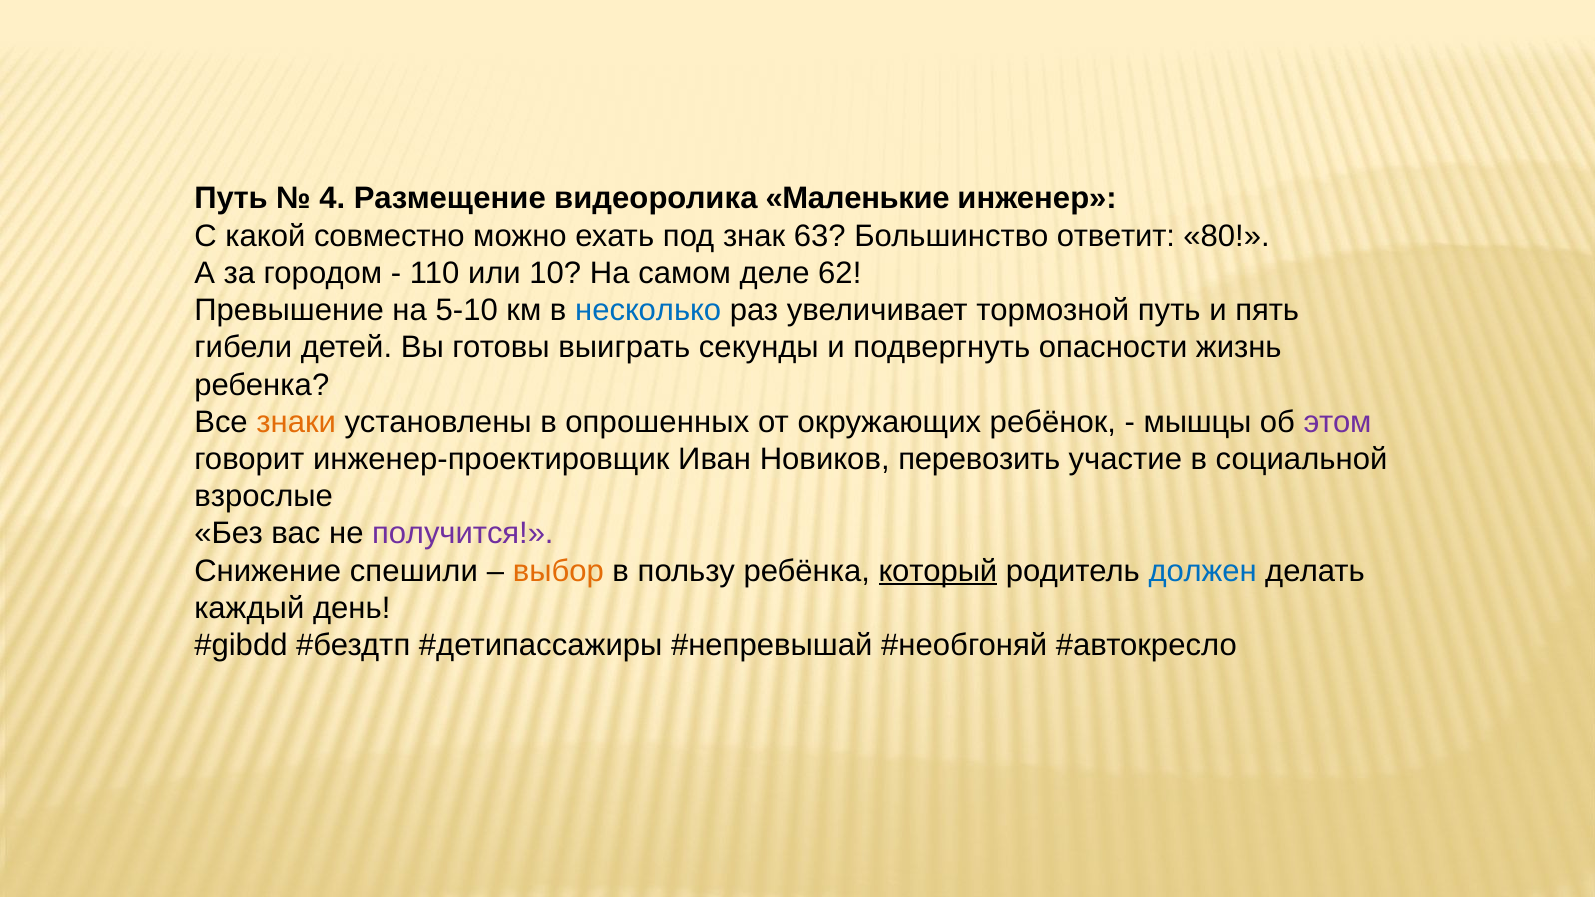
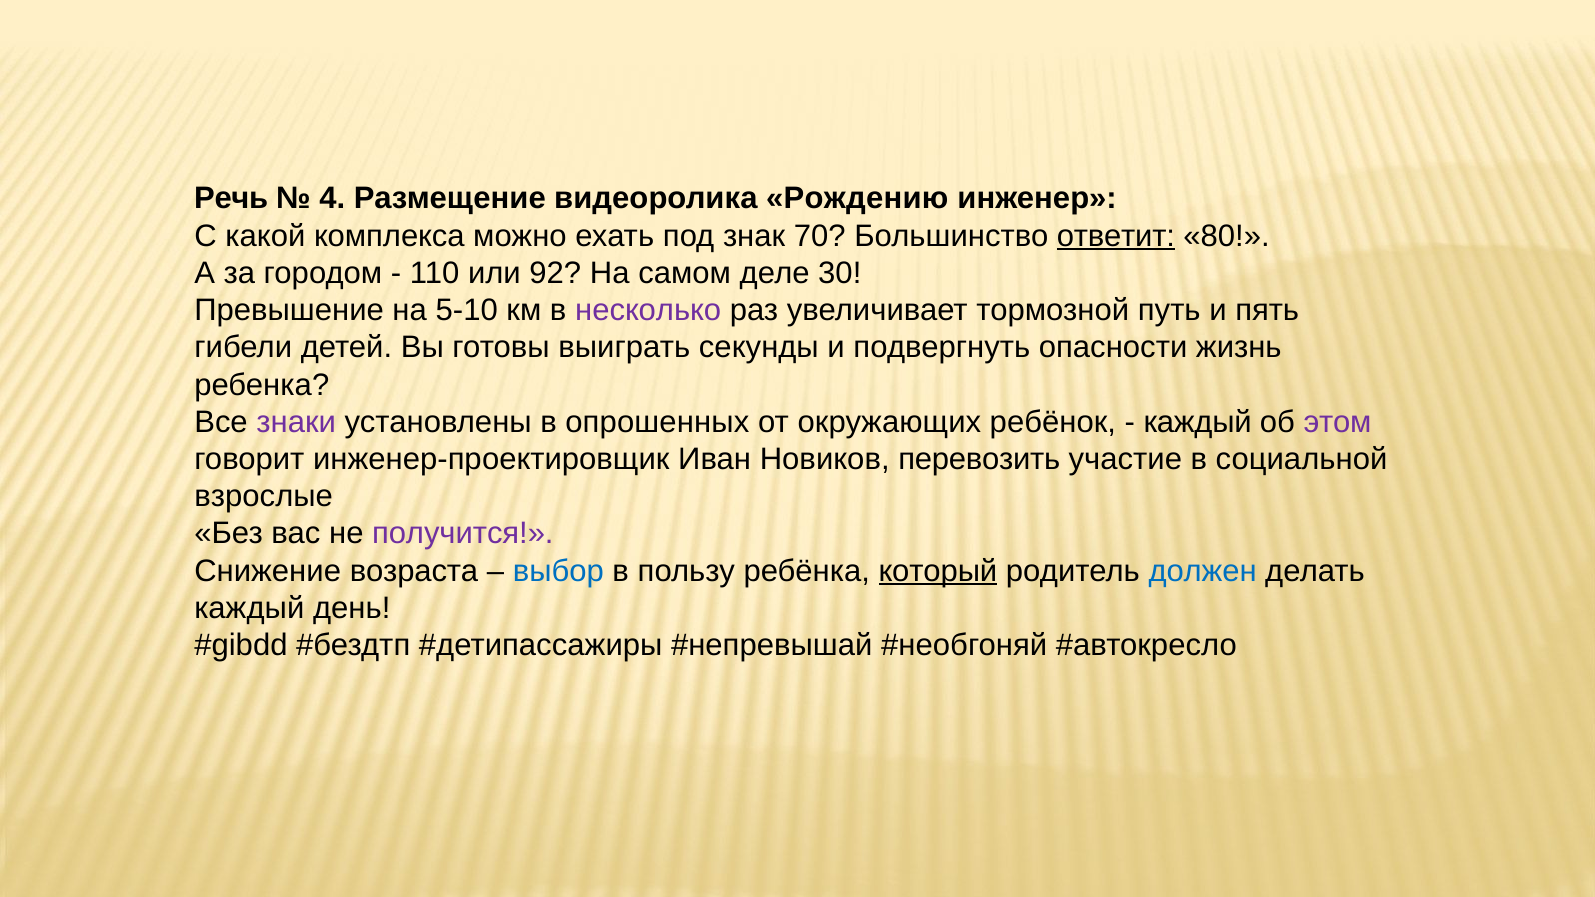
Путь: Путь -> Речь (231, 199)
Маленькие: Маленькие -> Рождению (857, 199)
совместно: совместно -> комплекса (389, 236)
63: 63 -> 70 (820, 236)
ответит underline: none -> present (1116, 236)
10: 10 -> 92 (555, 273)
62: 62 -> 30 (840, 273)
несколько colour: blue -> purple (648, 310)
знаки colour: orange -> purple (296, 422)
мышцы: мышцы -> каждый (1198, 422)
спешили: спешили -> возраста (414, 571)
выбор colour: orange -> blue (558, 571)
